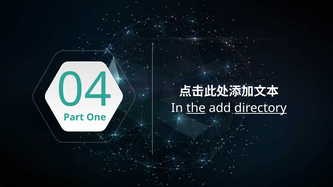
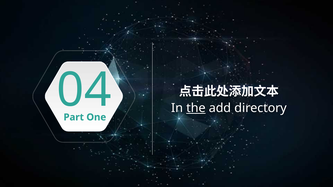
directory underline: present -> none (261, 108)
